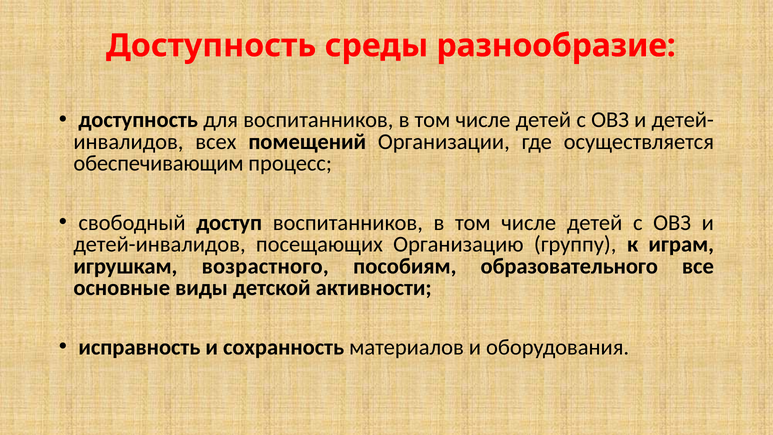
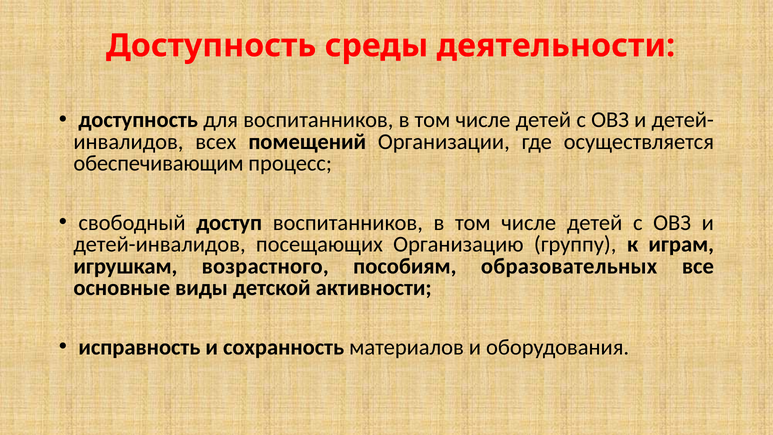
разнообразие: разнообразие -> деятельности (556, 46)
образовательного: образовательного -> образовательных (569, 266)
